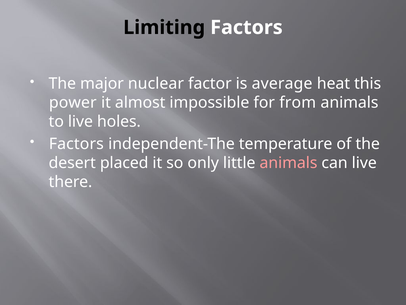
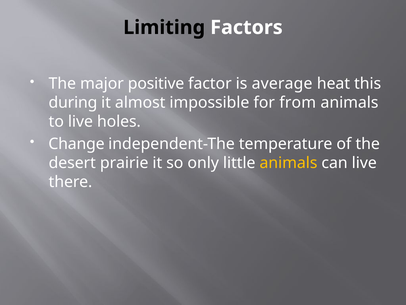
nuclear: nuclear -> positive (156, 84)
power: power -> during (73, 103)
Factors: Factors -> Change (76, 144)
placed: placed -> prairie (124, 163)
animals colour: pink -> yellow (288, 163)
